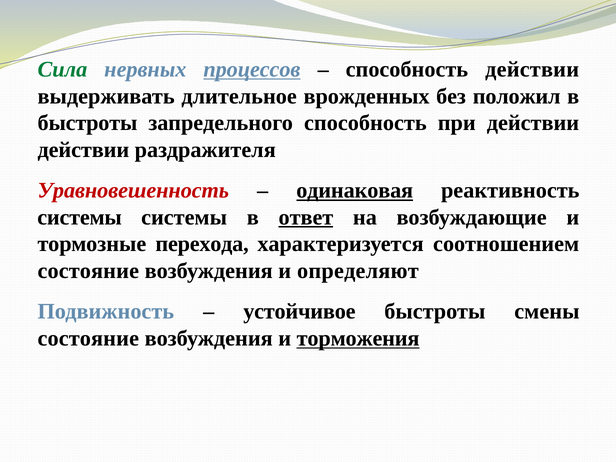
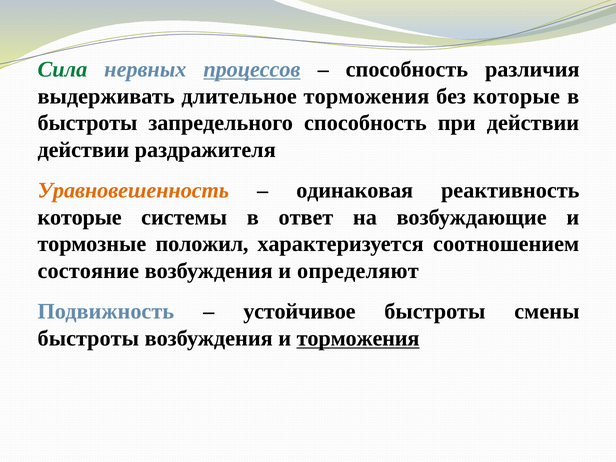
способность действии: действии -> различия (532, 69)
длительное врожденных: врожденных -> торможения (366, 96)
без положил: положил -> которые (516, 96)
Уравновешенность colour: red -> orange (133, 191)
одинаковая underline: present -> none (355, 191)
системы: системы -> которые (80, 217)
ответ underline: present -> none (306, 217)
перехода: перехода -> положил (202, 244)
состояние: состояние -> быстроты (88, 338)
